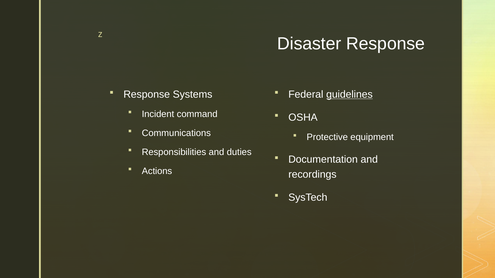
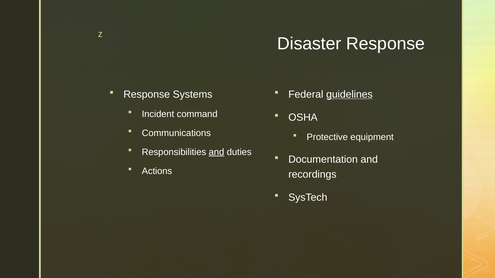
and underline: none -> present (216, 152)
